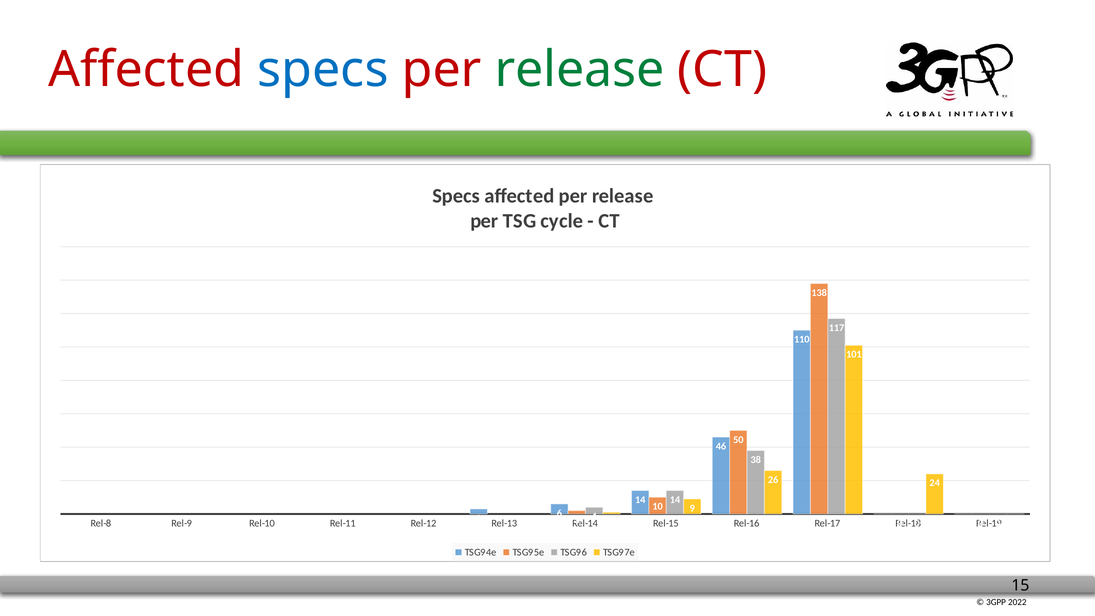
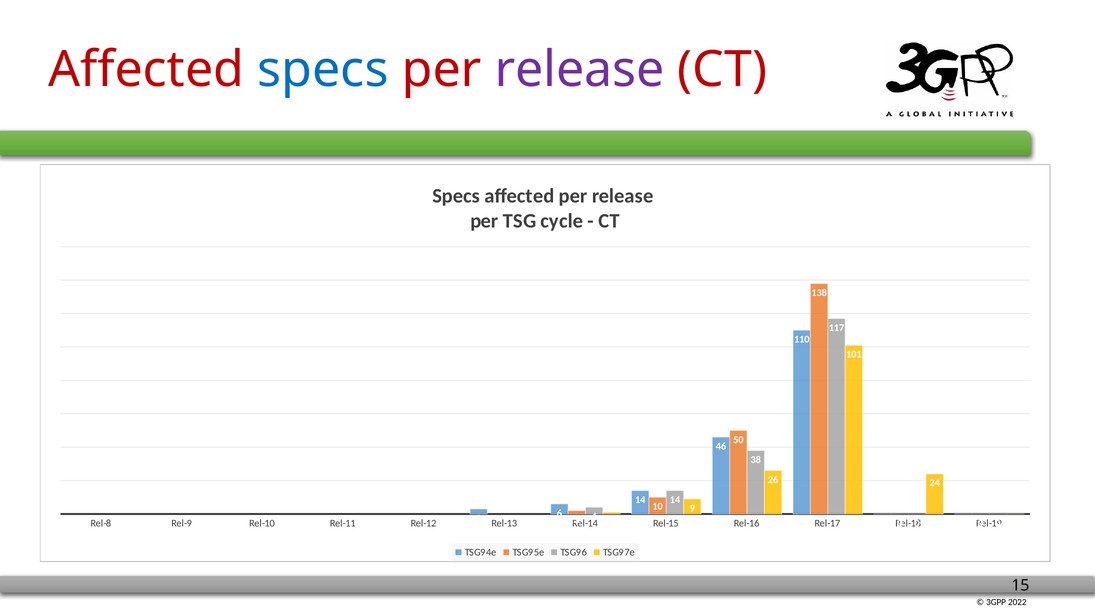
release colour: green -> purple (580, 69)
